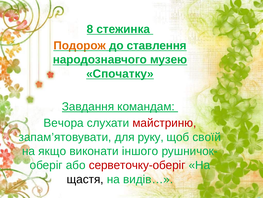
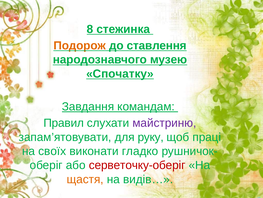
Вечора: Вечора -> Правил (64, 123)
майстриню colour: red -> purple (164, 123)
своїй: своїй -> праці (207, 137)
якщо: якщо -> своїх (52, 151)
іншого: іншого -> гладко (140, 151)
щастя colour: black -> orange (85, 179)
